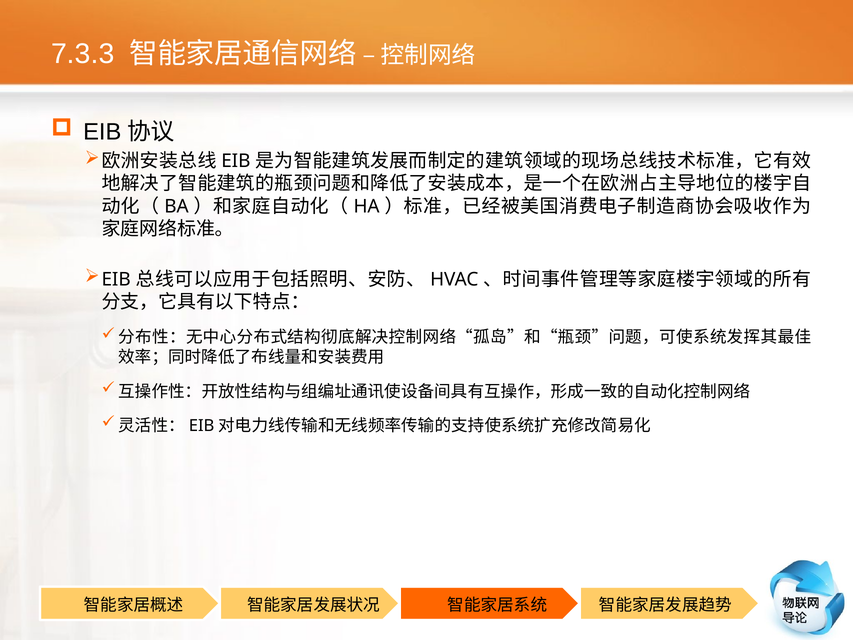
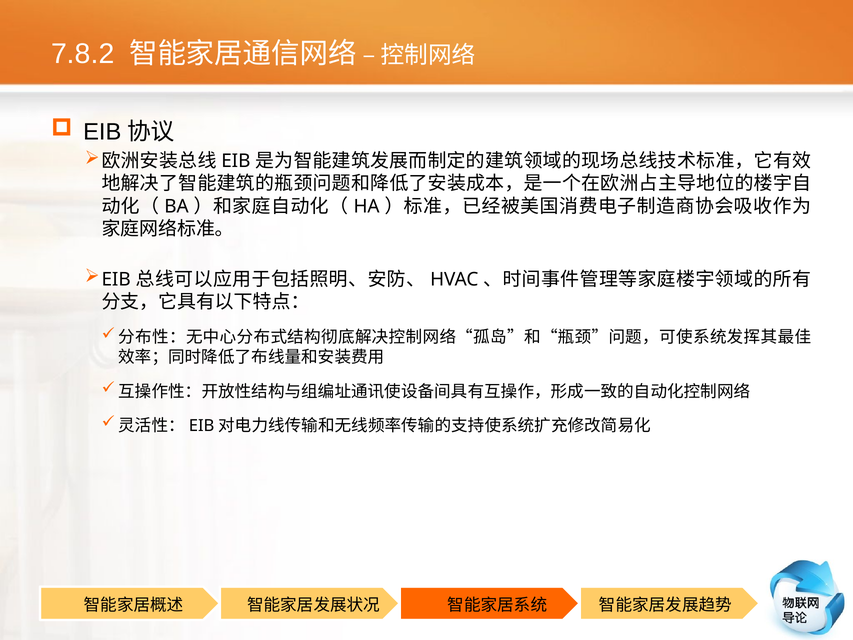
7.3.3: 7.3.3 -> 7.8.2 (83, 54)
